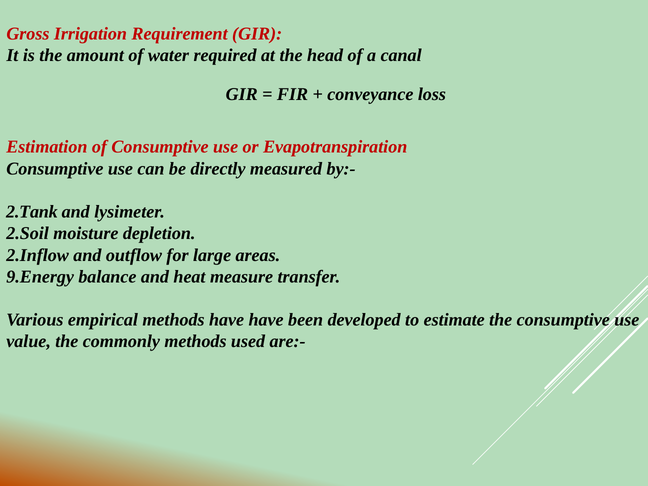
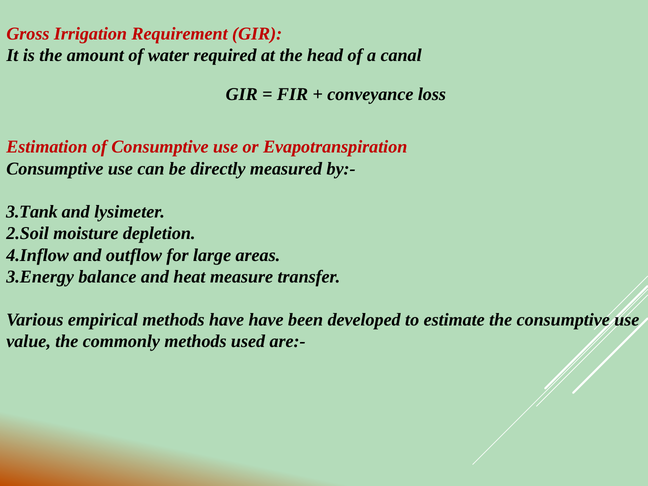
2.Tank: 2.Tank -> 3.Tank (32, 212)
2.Inflow: 2.Inflow -> 4.Inflow (38, 255)
9.Energy: 9.Energy -> 3.Energy (40, 277)
